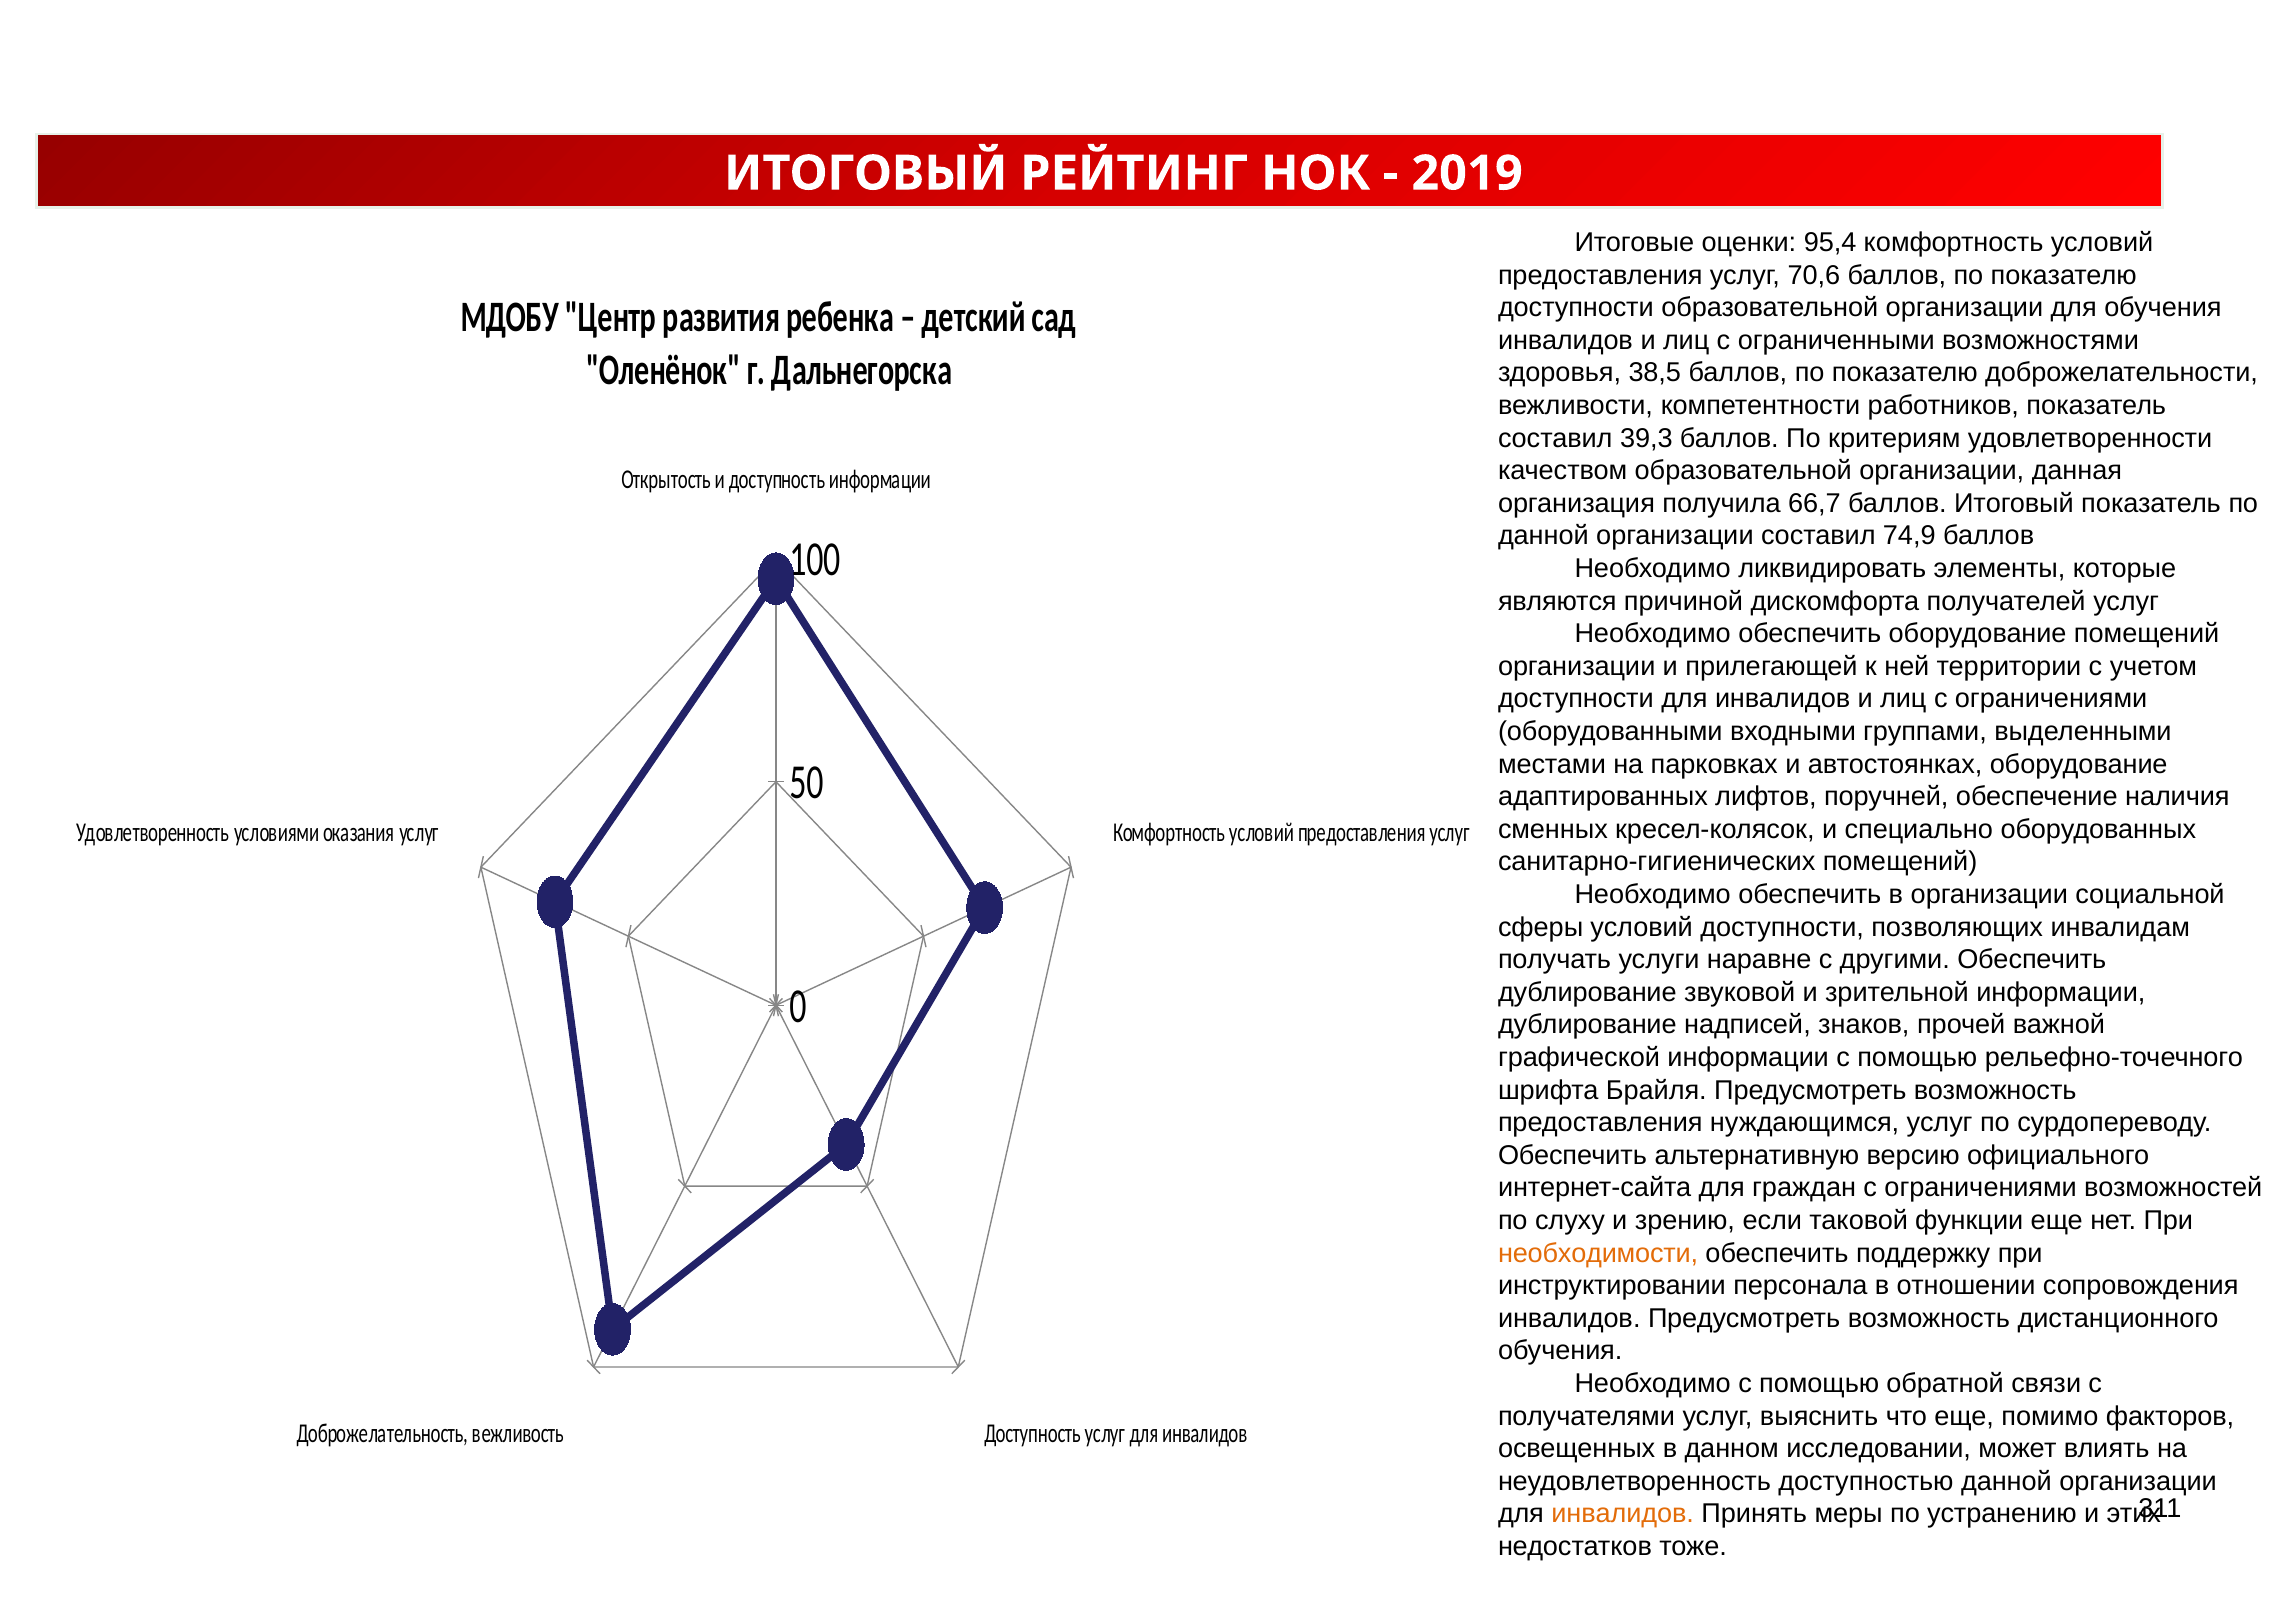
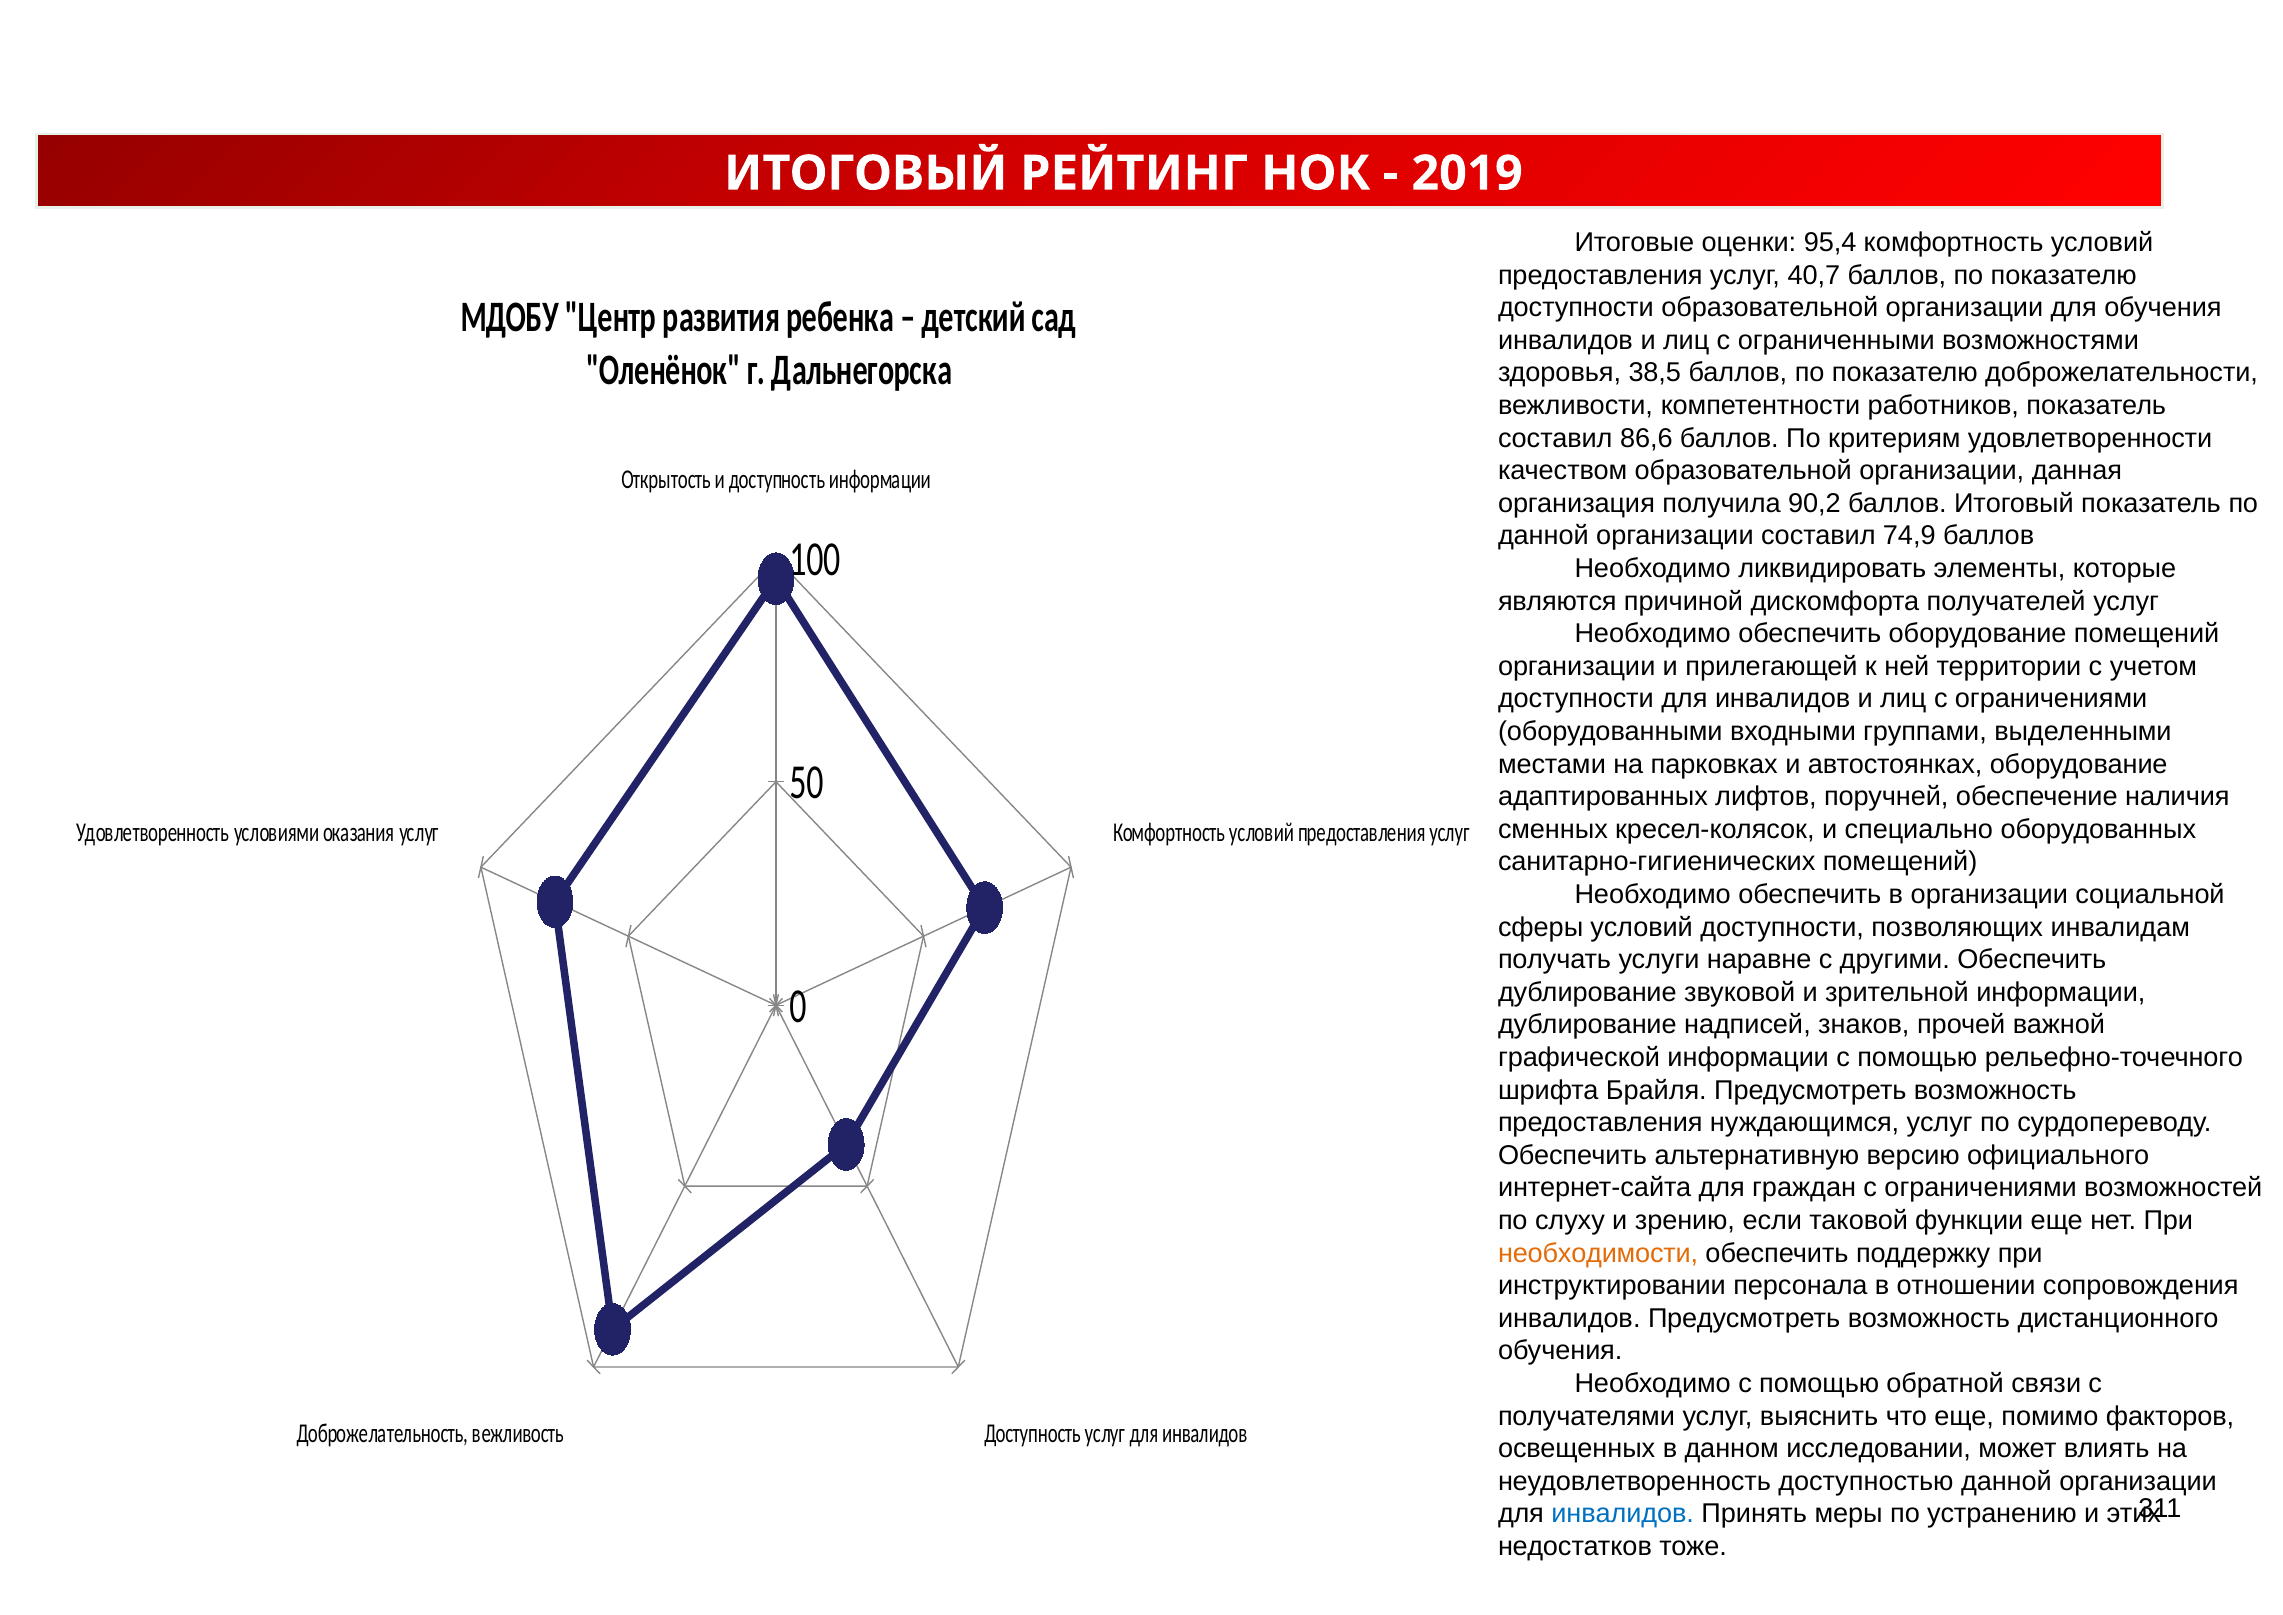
70,6: 70,6 -> 40,7 (1814, 275)
39,3: 39,3 -> 86,6 (1646, 438)
66,7: 66,7 -> 90,2 (1814, 503)
инвалидов colour: orange -> blue (1623, 1513)
